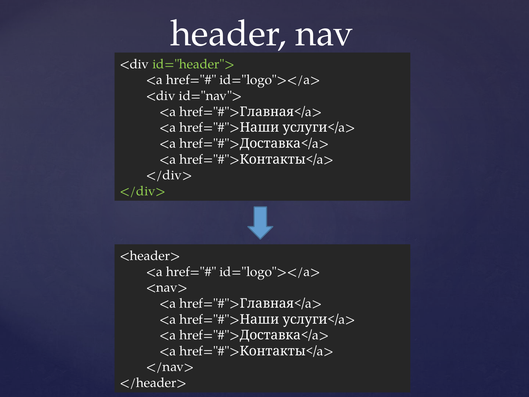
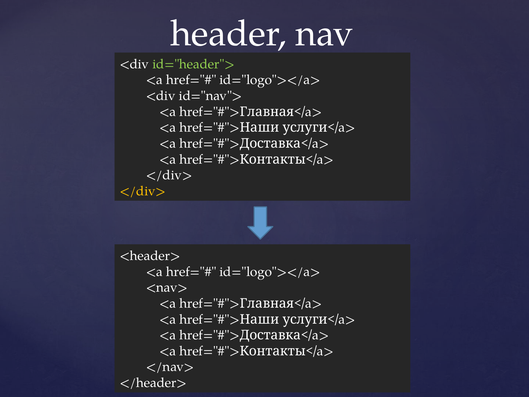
</div> colour: light green -> yellow (143, 191)
